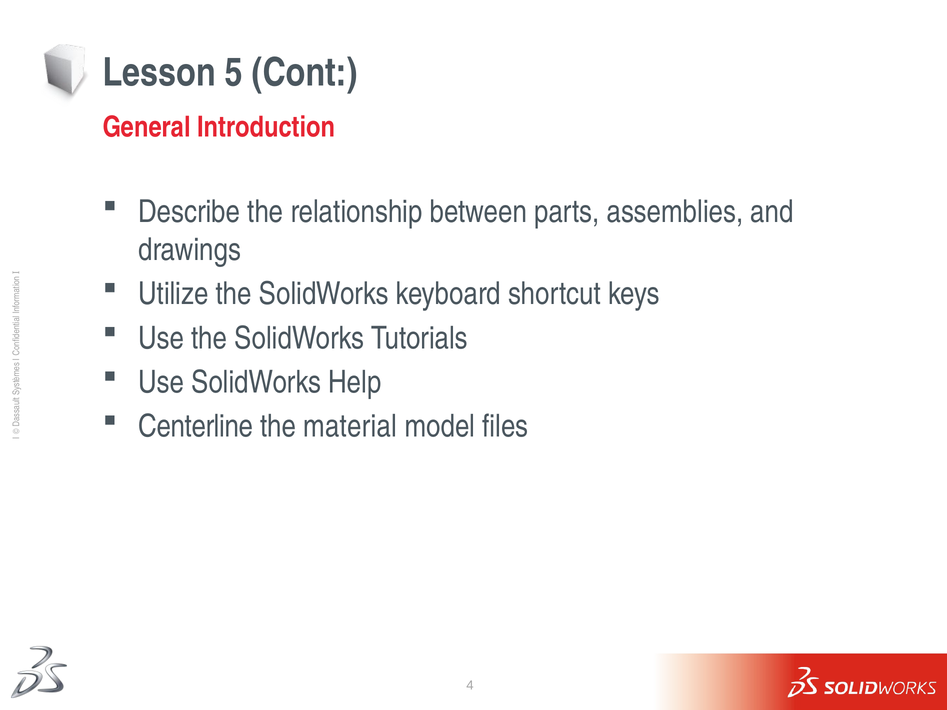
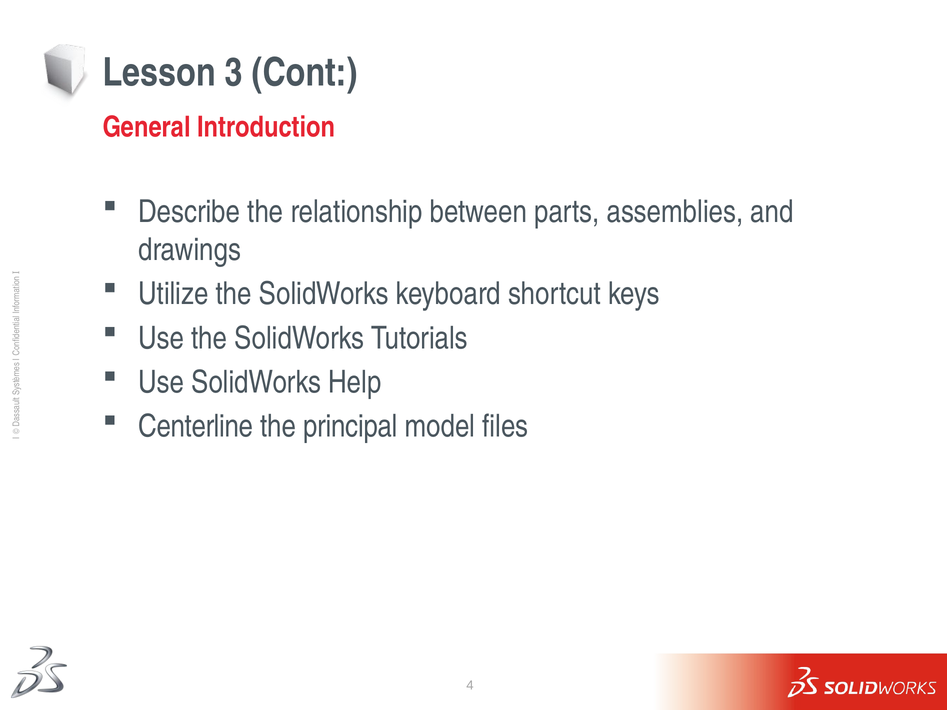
5: 5 -> 3 (234, 73)
material: material -> principal (350, 427)
